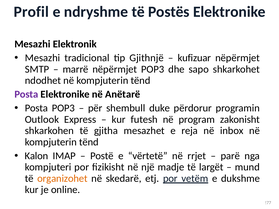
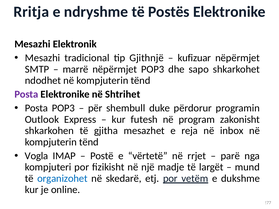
Profil: Profil -> Rritja (31, 12)
Anëtarë: Anëtarë -> Shtrihet (123, 94)
Kalon: Kalon -> Vogla (36, 156)
organizohet colour: orange -> blue (62, 179)
